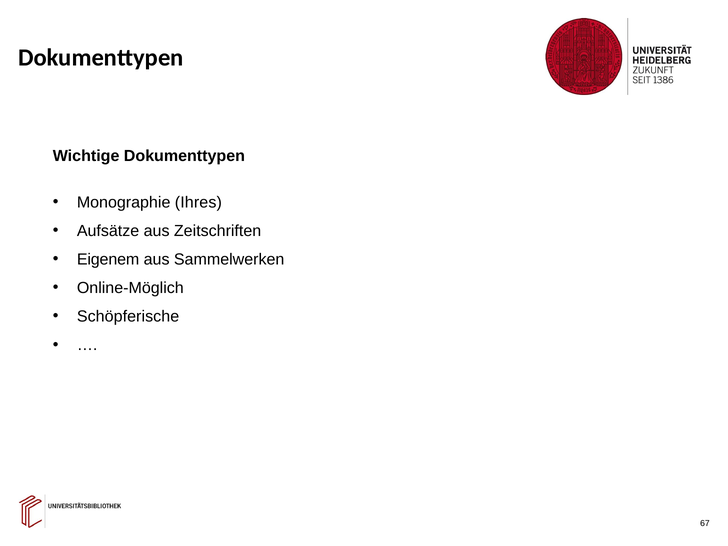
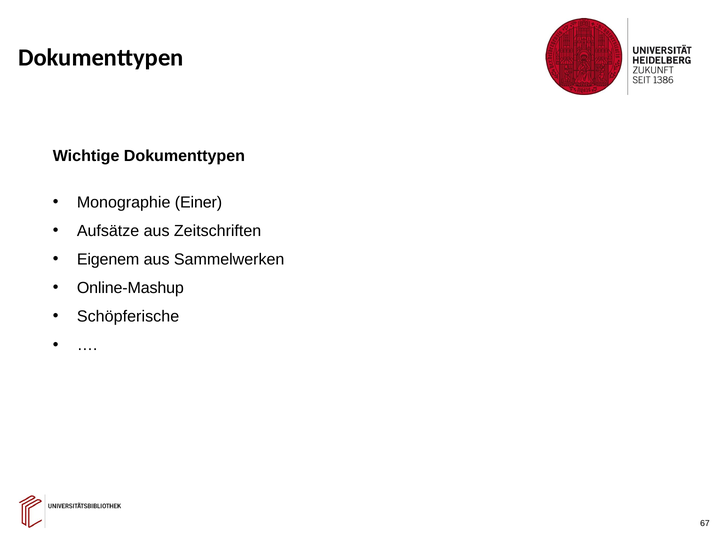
Ihres: Ihres -> Einer (198, 202)
Online-Möglich: Online-Möglich -> Online-Mashup (130, 288)
